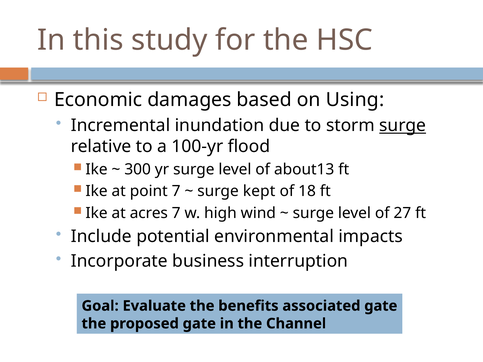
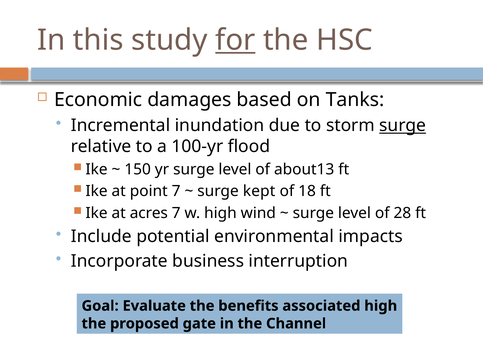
for underline: none -> present (235, 40)
Using: Using -> Tanks (355, 100)
300: 300 -> 150 (138, 169)
27: 27 -> 28 (402, 213)
associated gate: gate -> high (381, 306)
